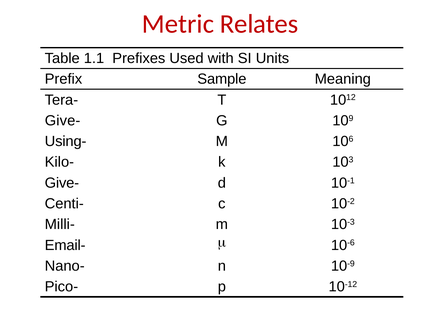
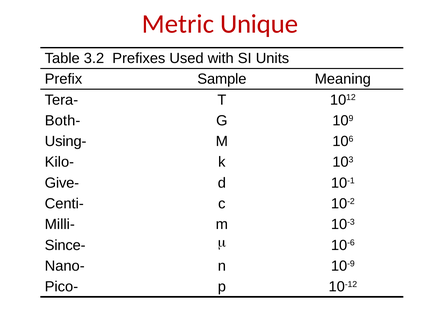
Relates: Relates -> Unique (259, 24)
1.1: 1.1 -> 3.2 (94, 58)
Give-: Give- -> Both- (63, 121)
Email-: Email- -> Since- (65, 245)
